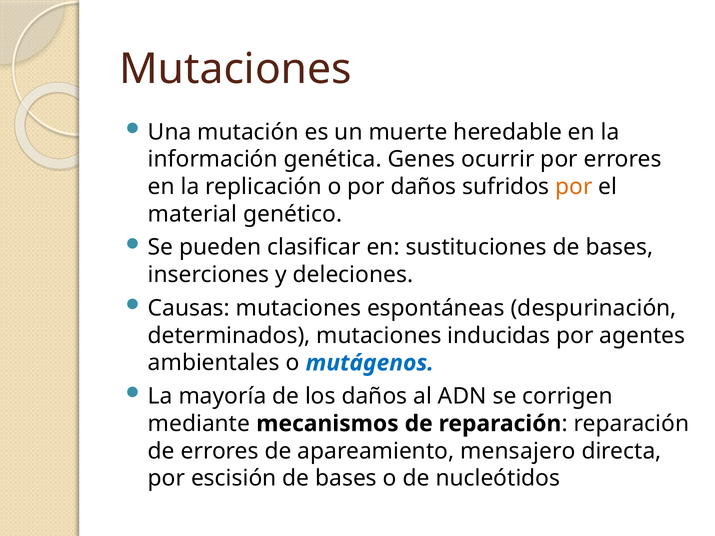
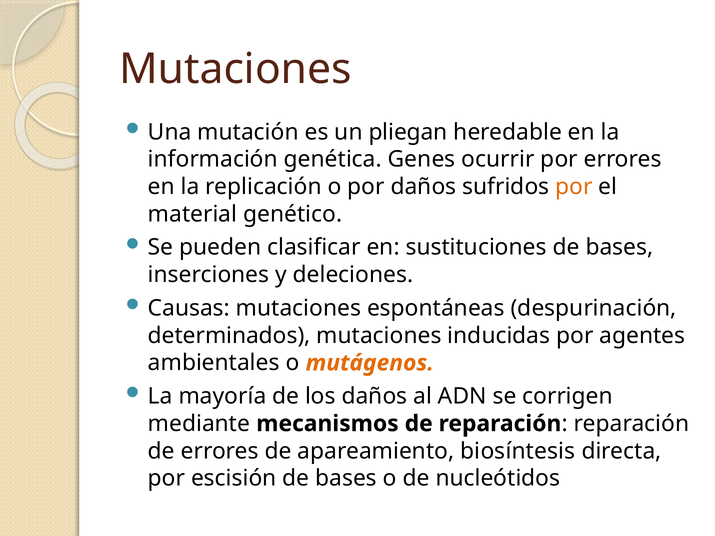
muerte: muerte -> pliegan (408, 132)
mutágenos colour: blue -> orange (370, 363)
mensajero: mensajero -> biosíntesis (518, 451)
